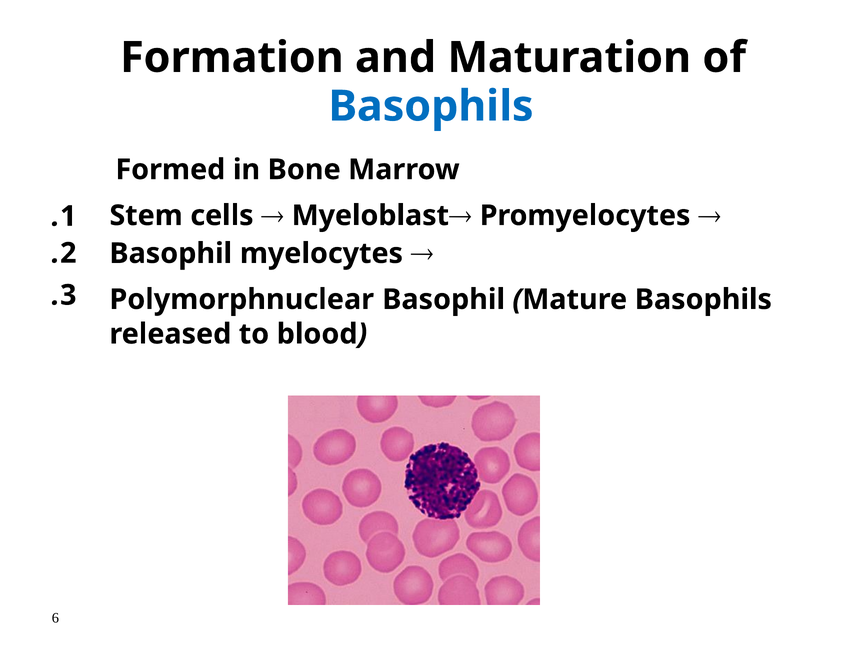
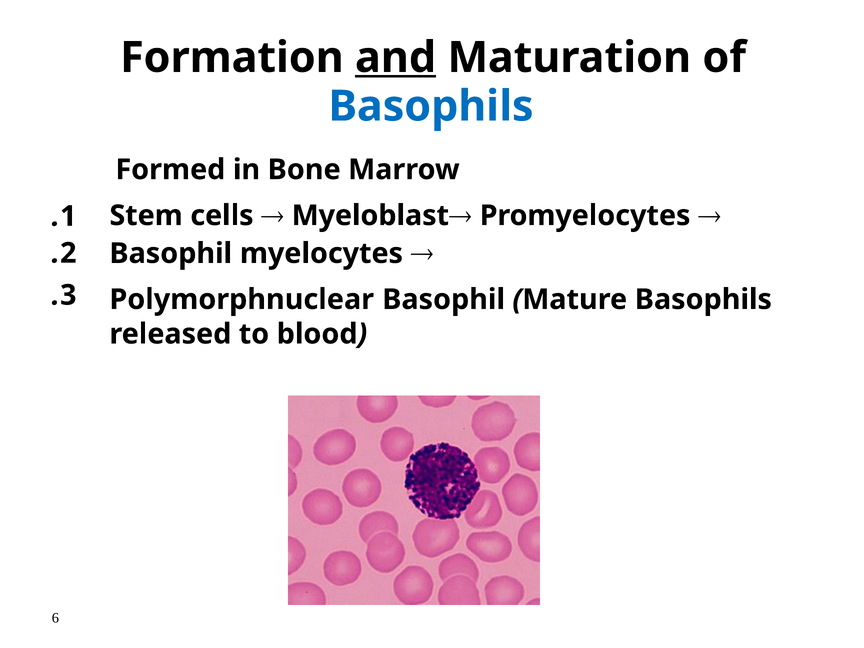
and underline: none -> present (396, 58)
